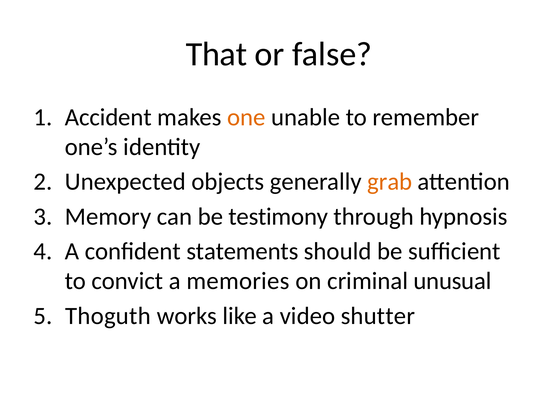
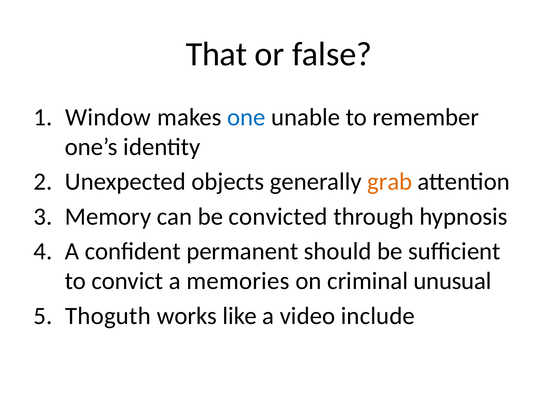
Accident: Accident -> Window (108, 117)
one colour: orange -> blue (246, 117)
testimony: testimony -> convicted (278, 216)
statements: statements -> permanent (242, 251)
shutter: shutter -> include (378, 316)
